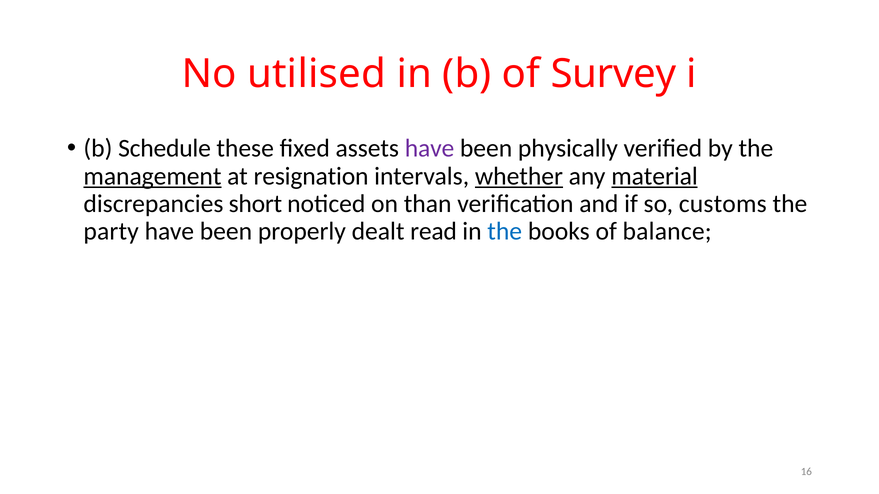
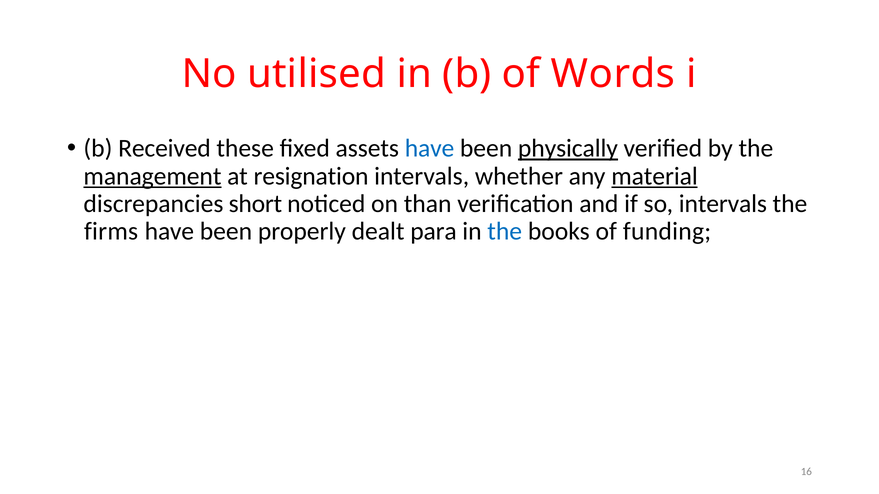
Survey: Survey -> Words (613, 74)
Schedule: Schedule -> Received (164, 149)
have colour: purple -> blue (430, 149)
physically underline: none -> present (568, 149)
whether underline: present -> none (519, 176)
so customs: customs -> intervals (723, 204)
party: party -> firms (111, 232)
read: read -> para (434, 232)
balance: balance -> funding (667, 232)
